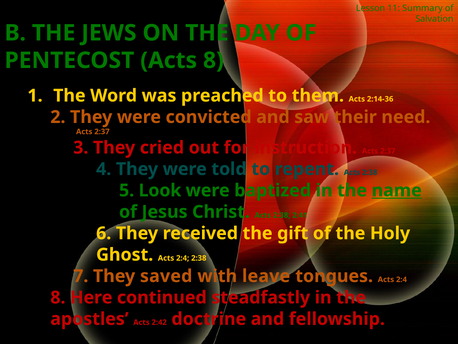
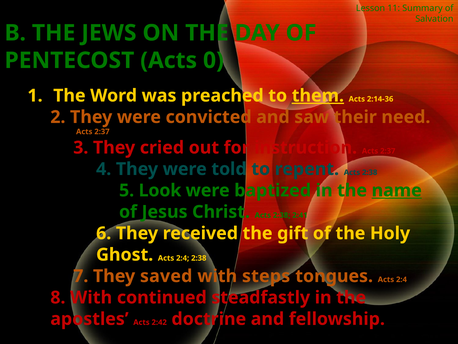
Acts 8: 8 -> 0 (213, 60)
them underline: none -> present (318, 96)
leave: leave -> steps (266, 276)
8 Here: Here -> With (91, 297)
